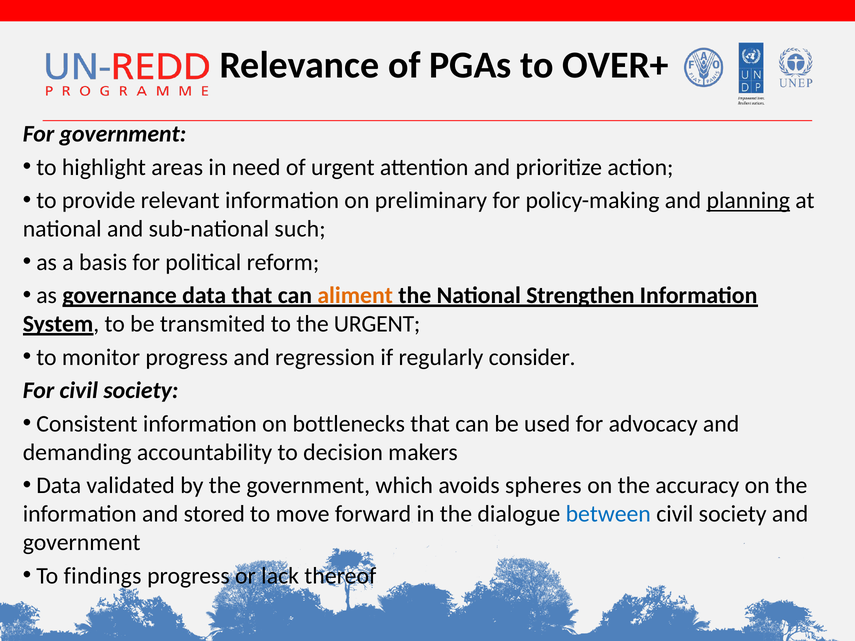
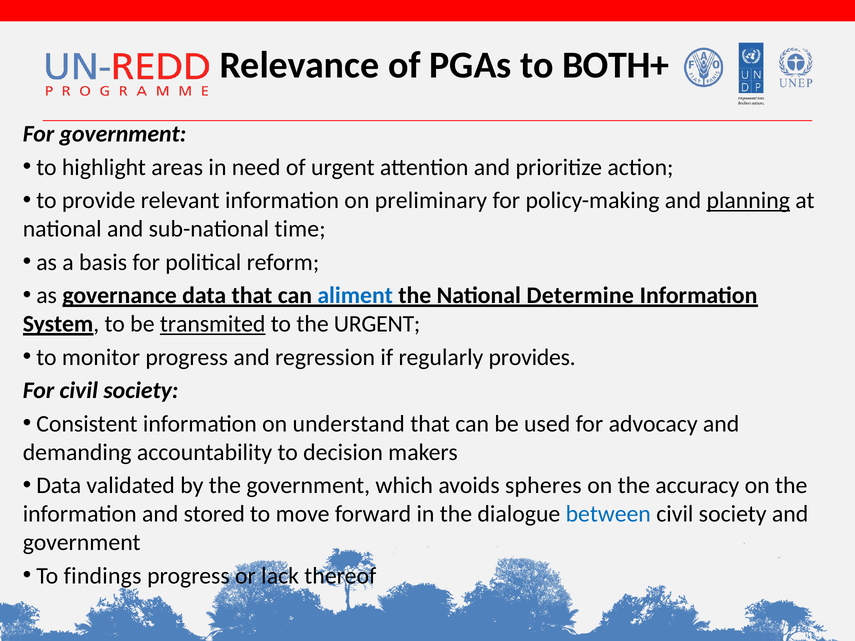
OVER+: OVER+ -> BOTH+ (616, 65)
such: such -> time (300, 229)
aliment colour: orange -> blue (355, 296)
Strengthen: Strengthen -> Determine (580, 296)
transmited underline: none -> present (213, 324)
consider: consider -> provides (532, 358)
bottlenecks: bottlenecks -> understand (349, 424)
